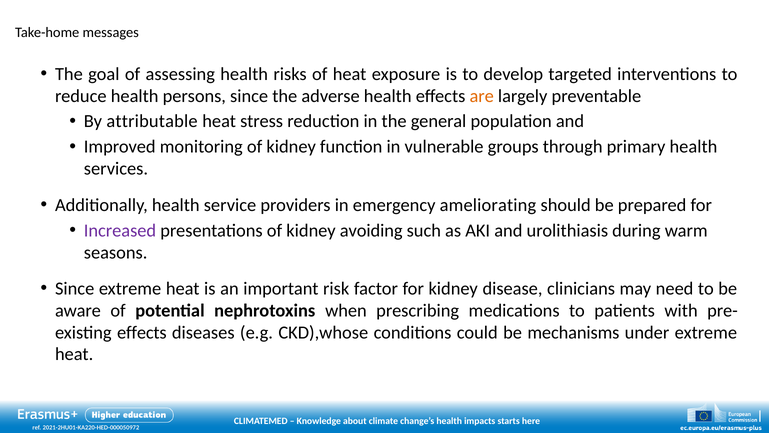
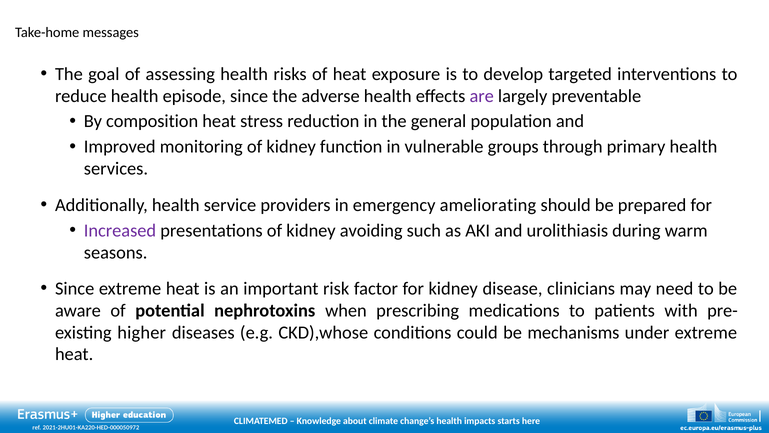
persons: persons -> episode (194, 96)
are colour: orange -> purple (482, 96)
attributable: attributable -> composition (152, 121)
effects: effects -> higher (142, 332)
